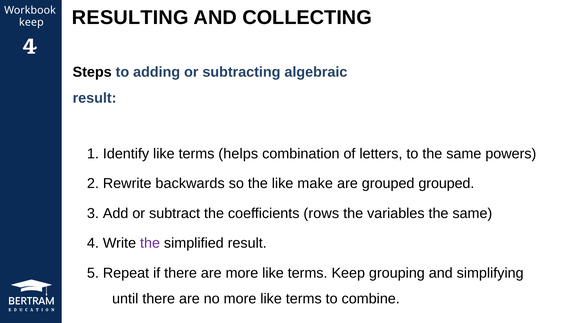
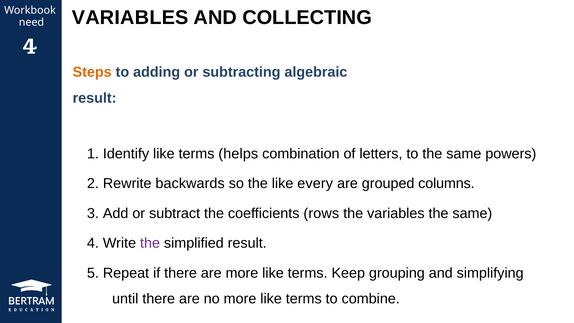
RESULTING: RESULTING -> VARIABLES (130, 18)
keep: keep -> need (31, 22)
Steps colour: black -> orange (92, 72)
make: make -> every (315, 183)
grouped grouped: grouped -> columns (446, 183)
